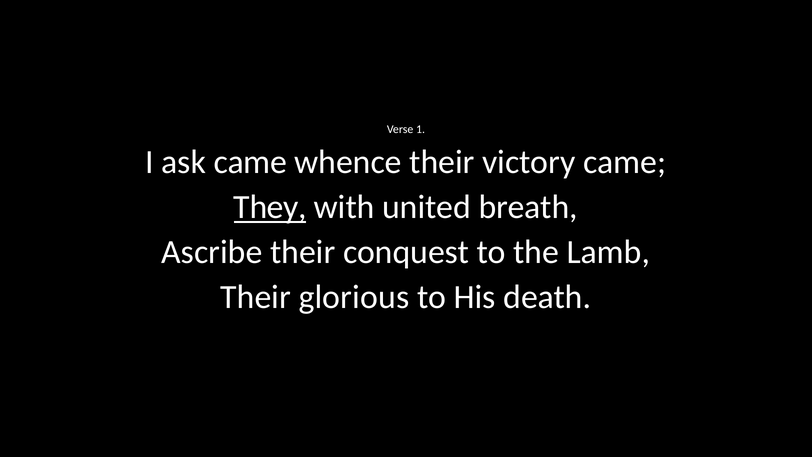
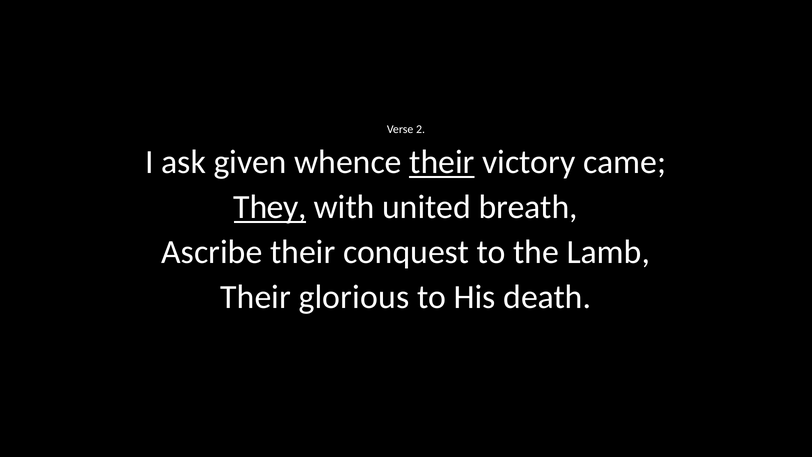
1: 1 -> 2 (421, 129)
ask came: came -> given (250, 162)
their underline: none -> present (442, 162)
